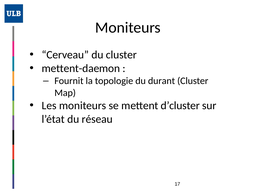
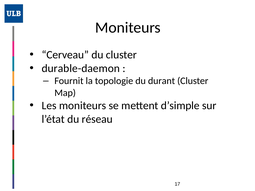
mettent-daemon: mettent-daemon -> durable-daemon (81, 68)
d’cluster: d’cluster -> d’simple (180, 106)
